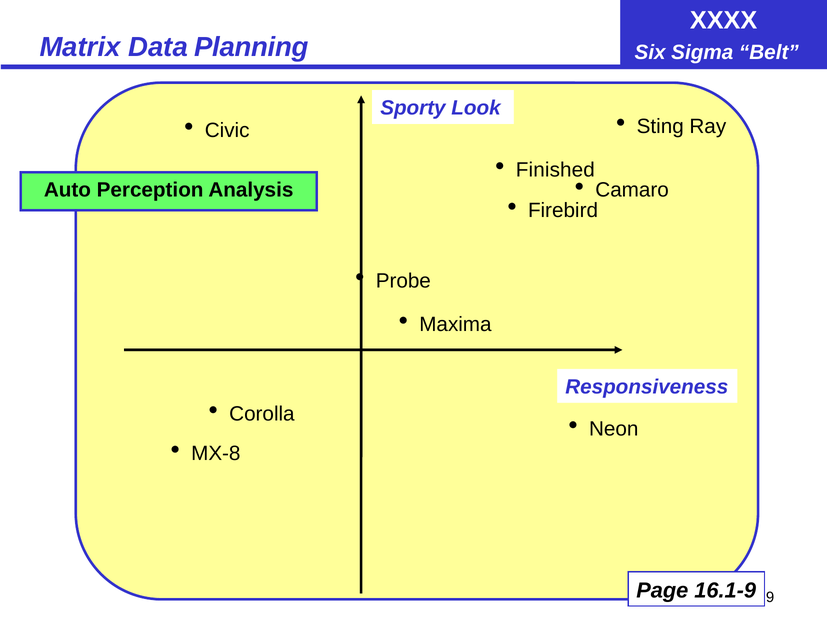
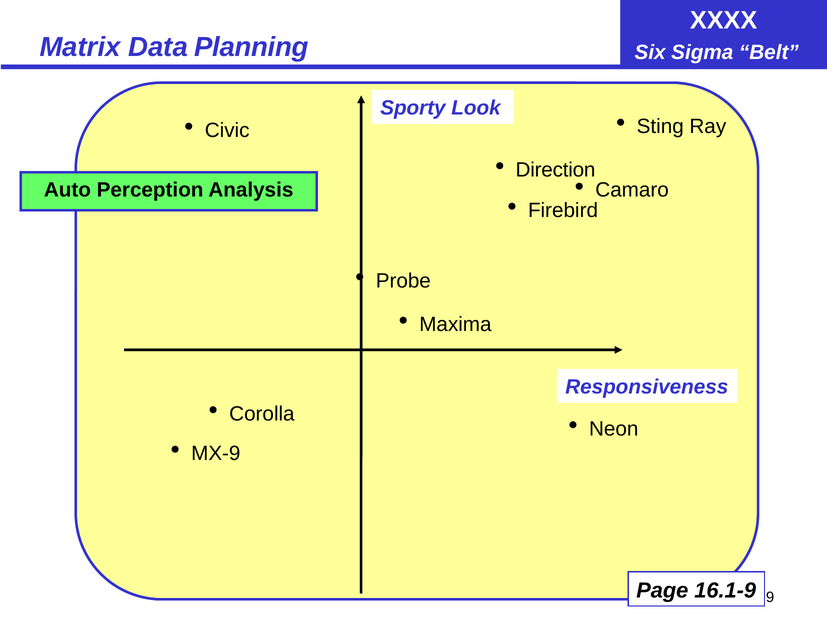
Finished: Finished -> Direction (556, 170)
MX-8: MX-8 -> MX-9 (216, 454)
